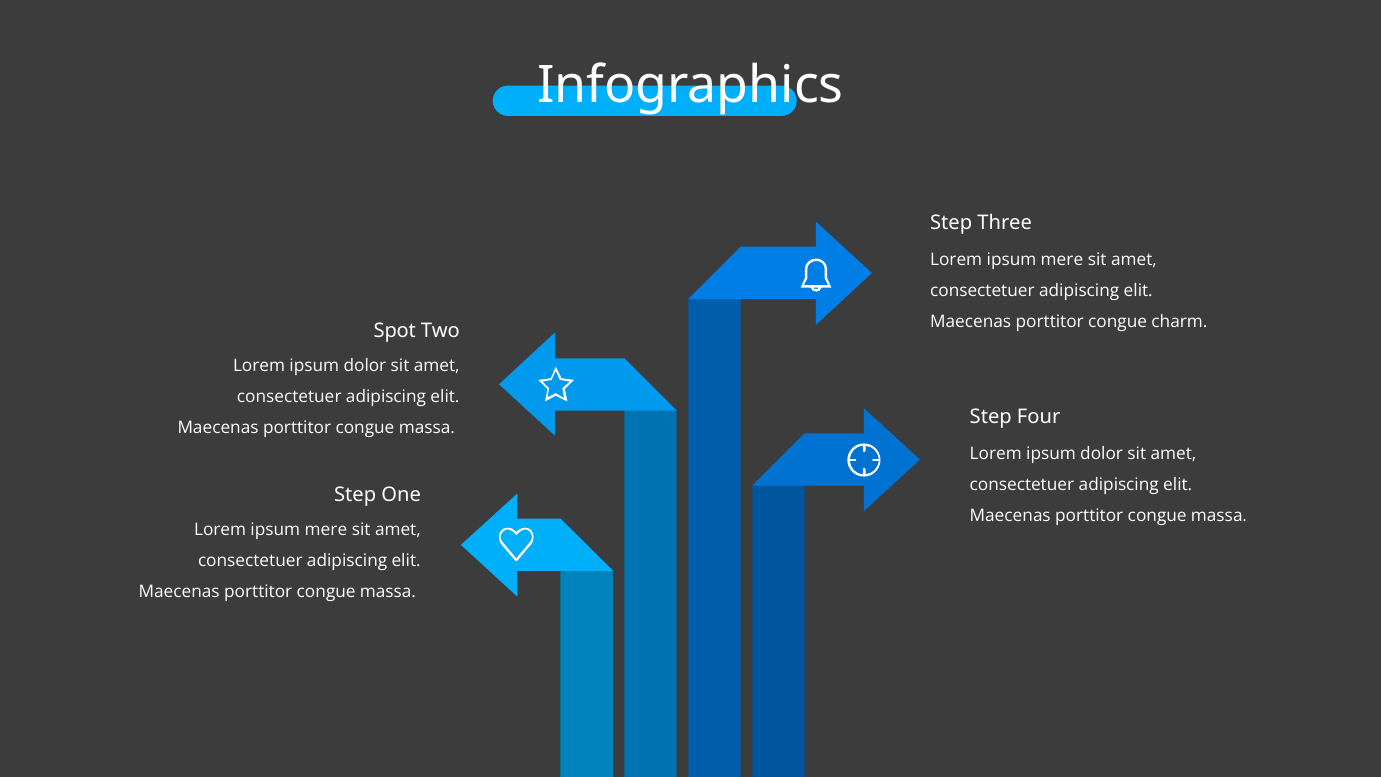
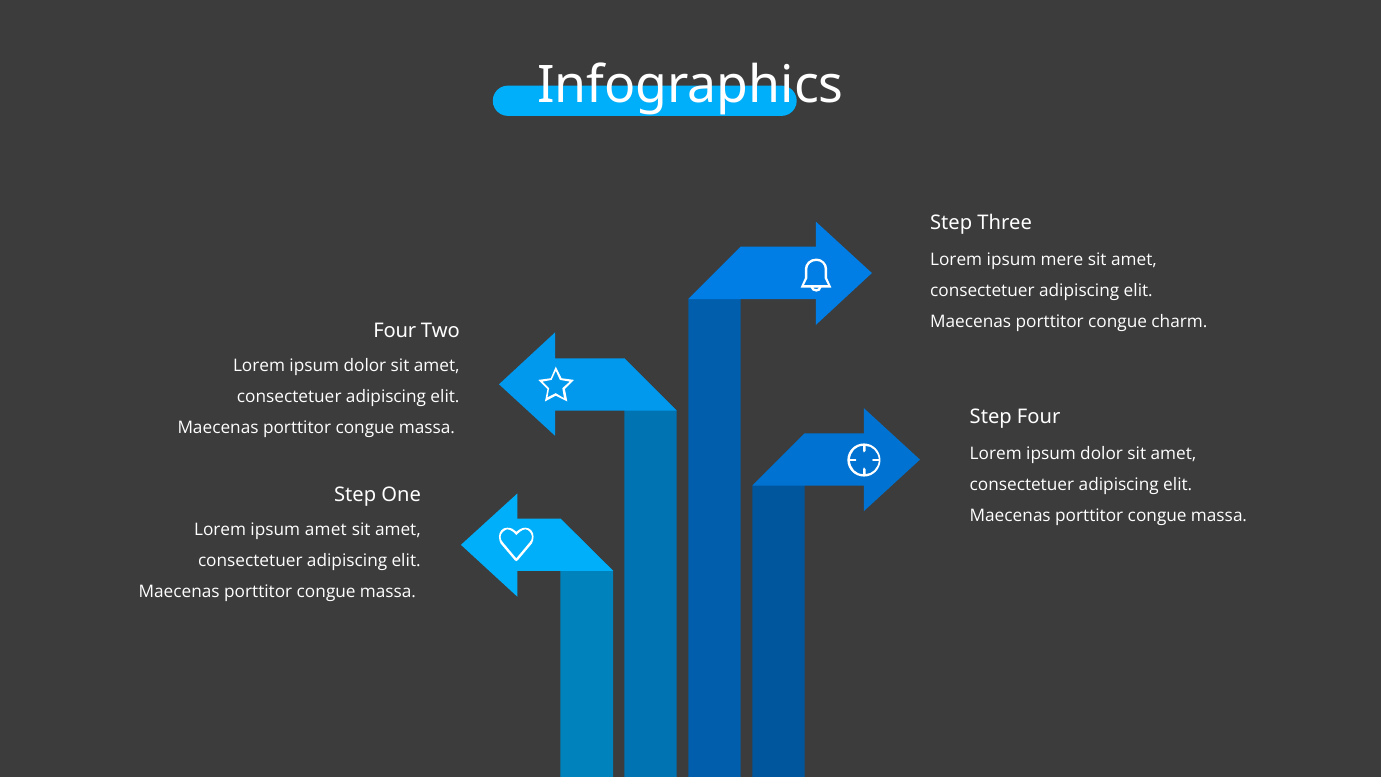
Spot: Spot -> Four (395, 331)
mere: mere -> amet (326, 530)
